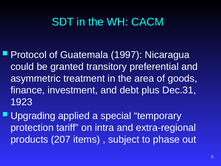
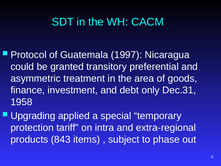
plus: plus -> only (151, 90)
1923: 1923 -> 1958 (21, 102)
207: 207 -> 843 (61, 139)
